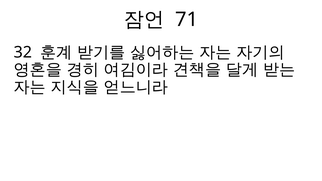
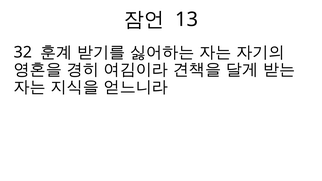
71: 71 -> 13 (187, 19)
